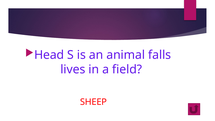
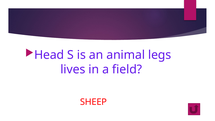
falls: falls -> legs (160, 55)
